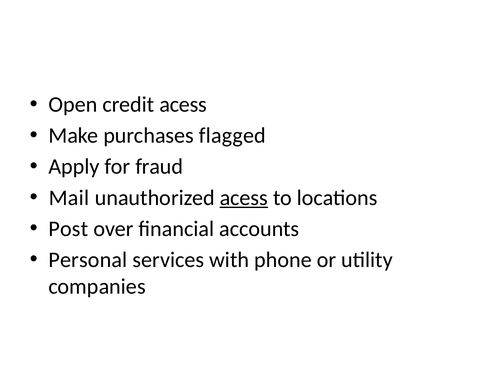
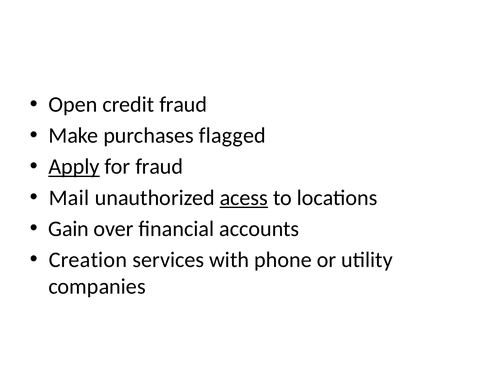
credit acess: acess -> fraud (183, 104)
Apply underline: none -> present (74, 166)
Post: Post -> Gain (69, 228)
Personal: Personal -> Creation (88, 259)
